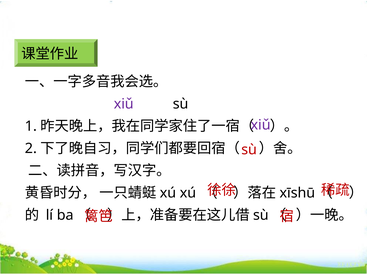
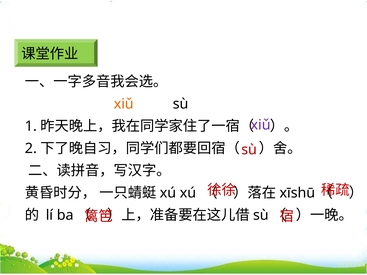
xiǔ colour: purple -> orange (124, 104)
